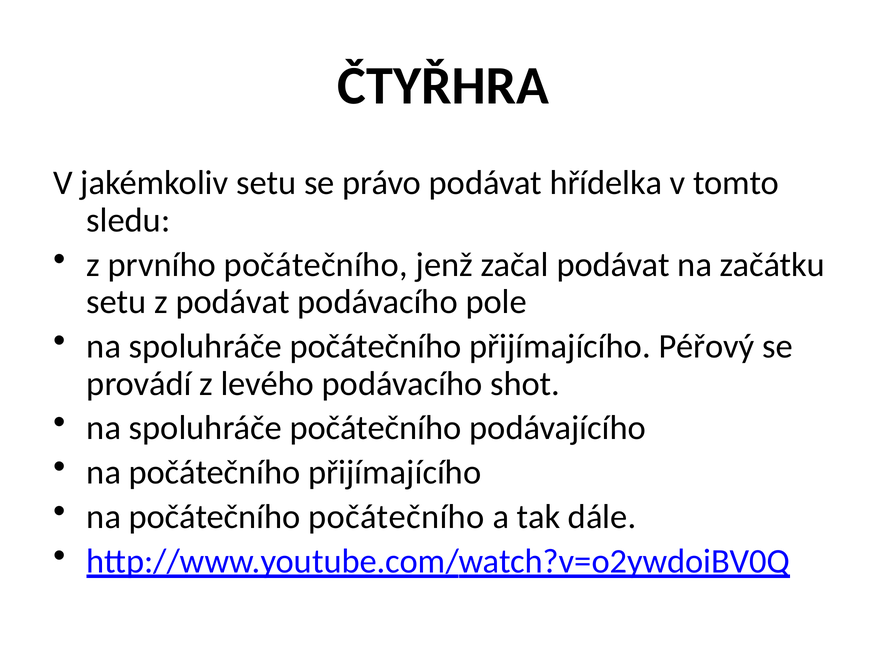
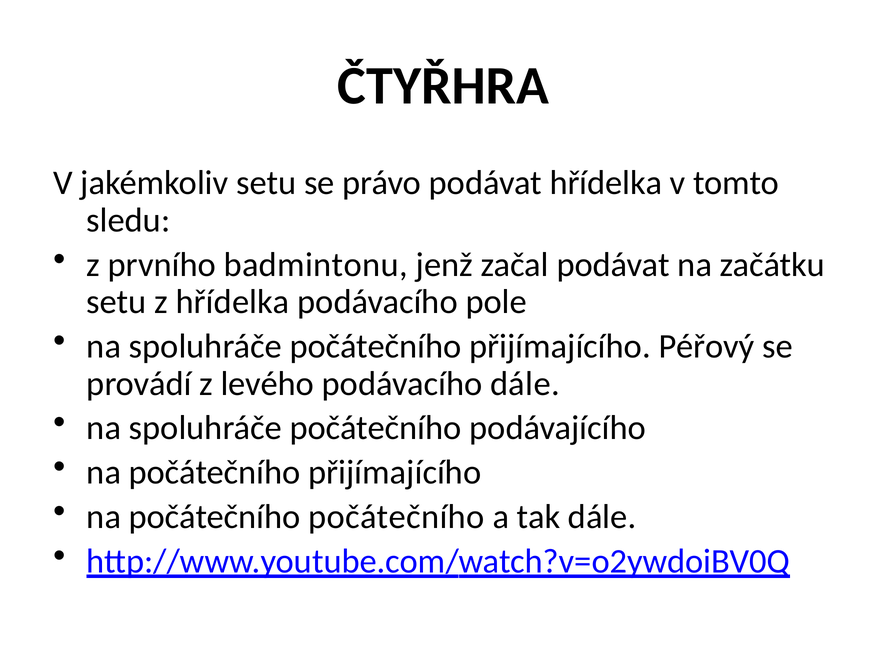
prvního počátečního: počátečního -> badmintonu (316, 264)
z podávat: podávat -> hřídelka (233, 302)
podávacího shot: shot -> dále (525, 383)
